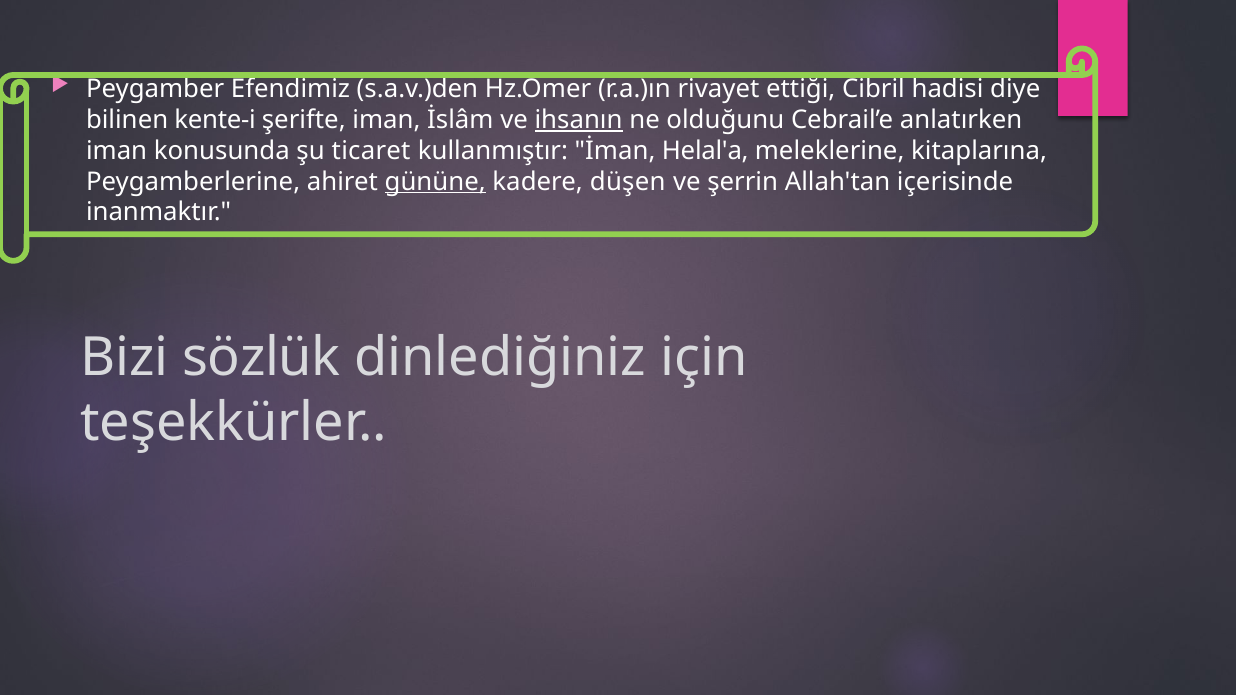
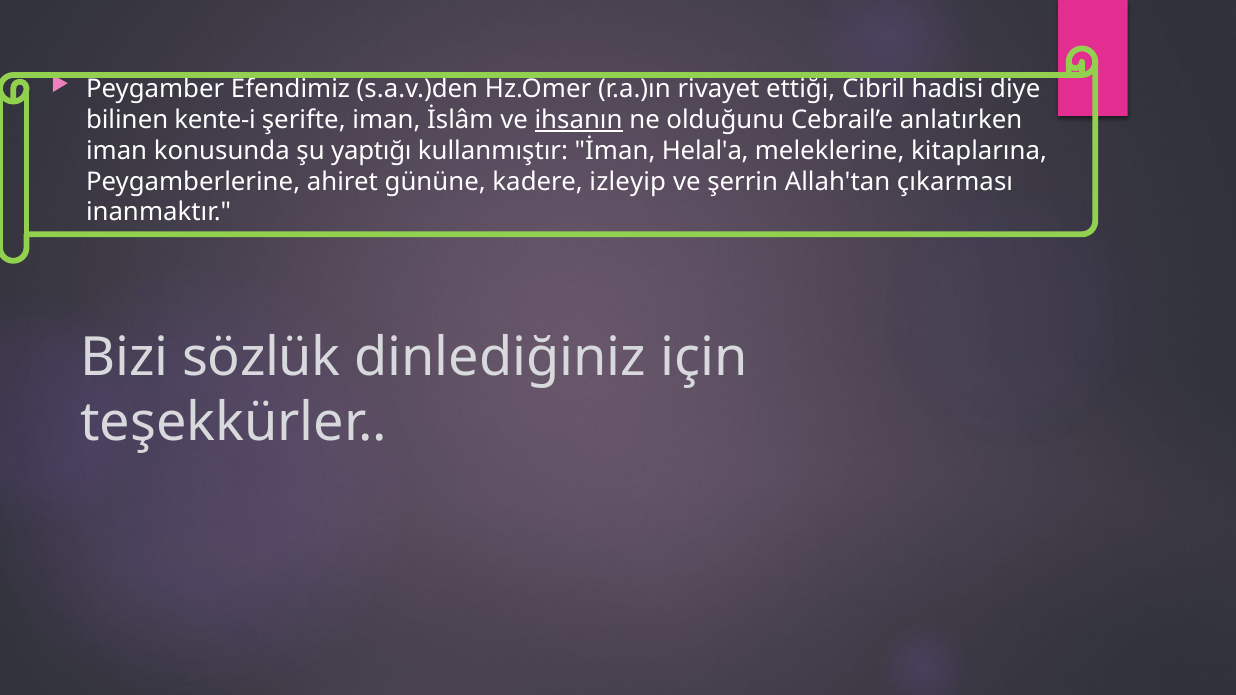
ticaret: ticaret -> yaptığı (371, 151)
gününe underline: present -> none (435, 182)
düşen: düşen -> izleyip (628, 182)
içerisinde: içerisinde -> çıkarması (955, 182)
